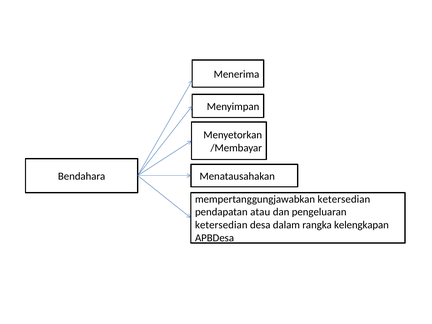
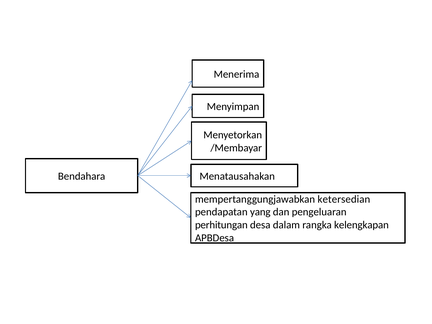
atau: atau -> yang (260, 212)
ketersedian: ketersedian -> perhitungan (221, 225)
